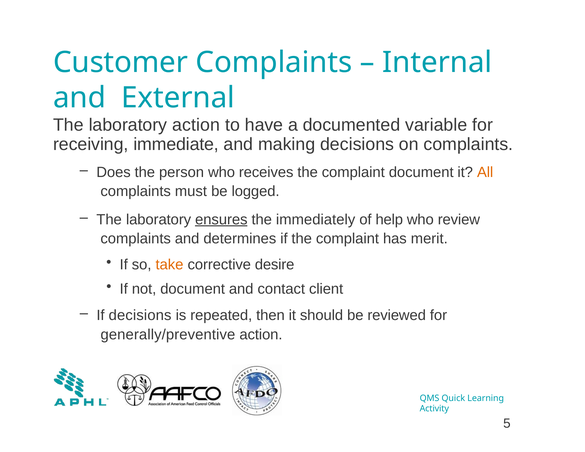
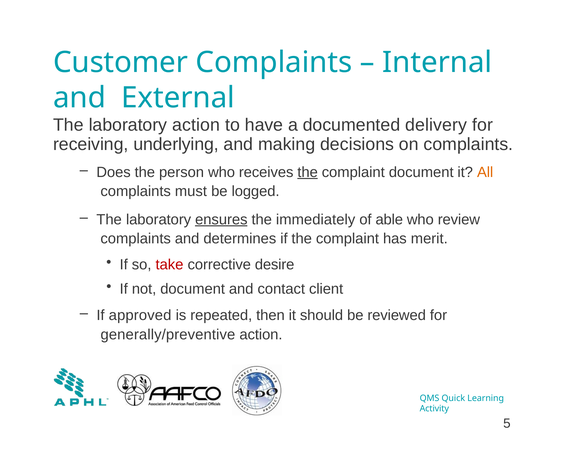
variable: variable -> delivery (436, 125)
immediate: immediate -> underlying (176, 144)
the underline: none -> present (308, 172)
help: help -> able (389, 220)
take colour: orange -> red (169, 265)
If decisions: decisions -> approved (140, 315)
